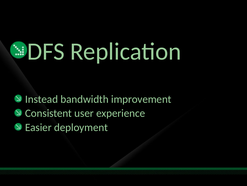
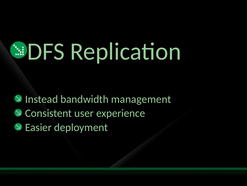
improvement: improvement -> management (141, 99)
